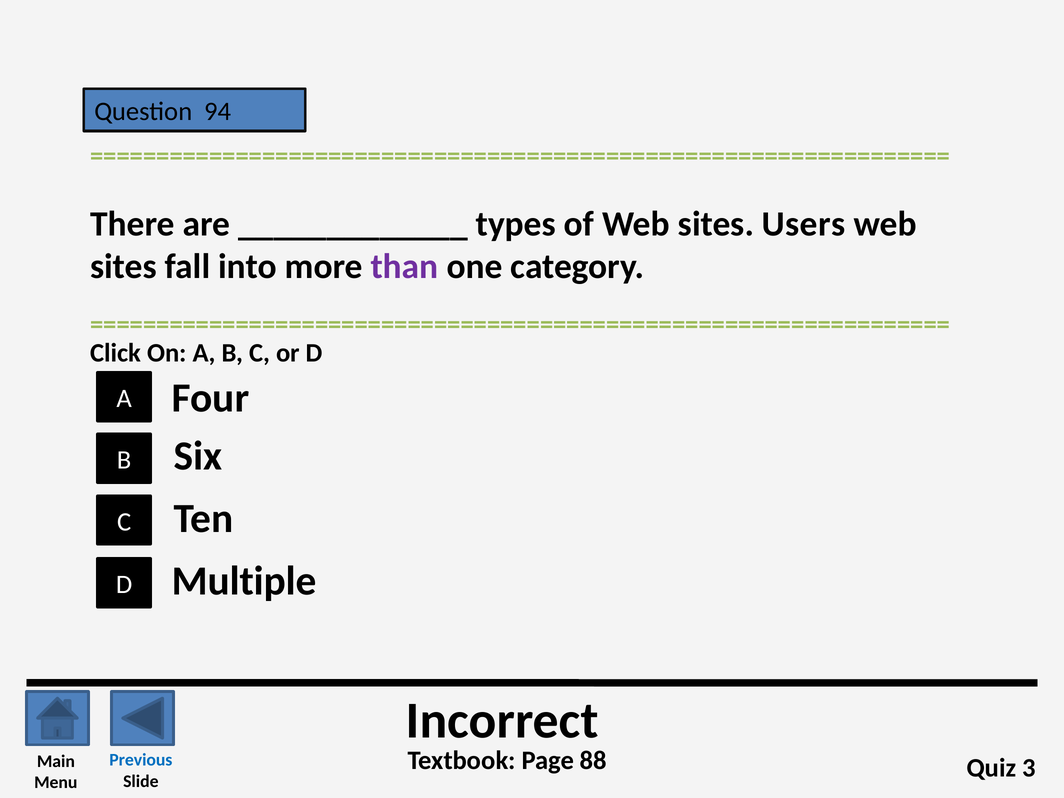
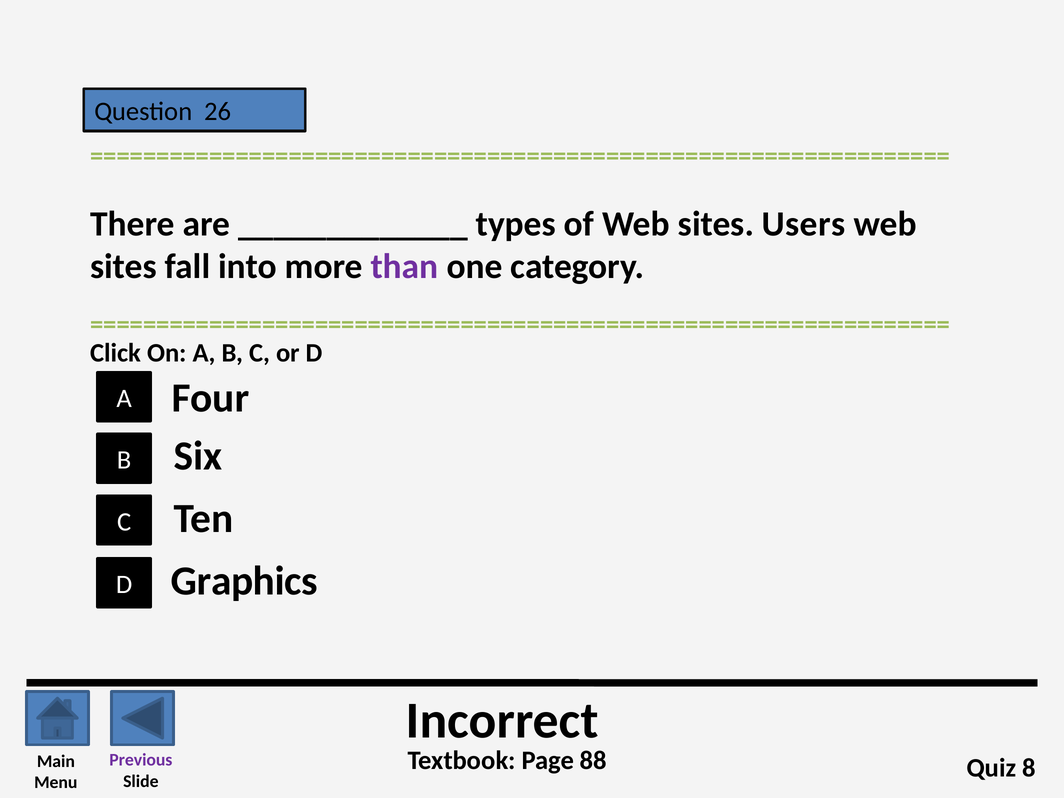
94: 94 -> 26 (218, 112)
Multiple: Multiple -> Graphics (244, 581)
Previous colour: blue -> purple (141, 760)
3: 3 -> 8 (1029, 768)
